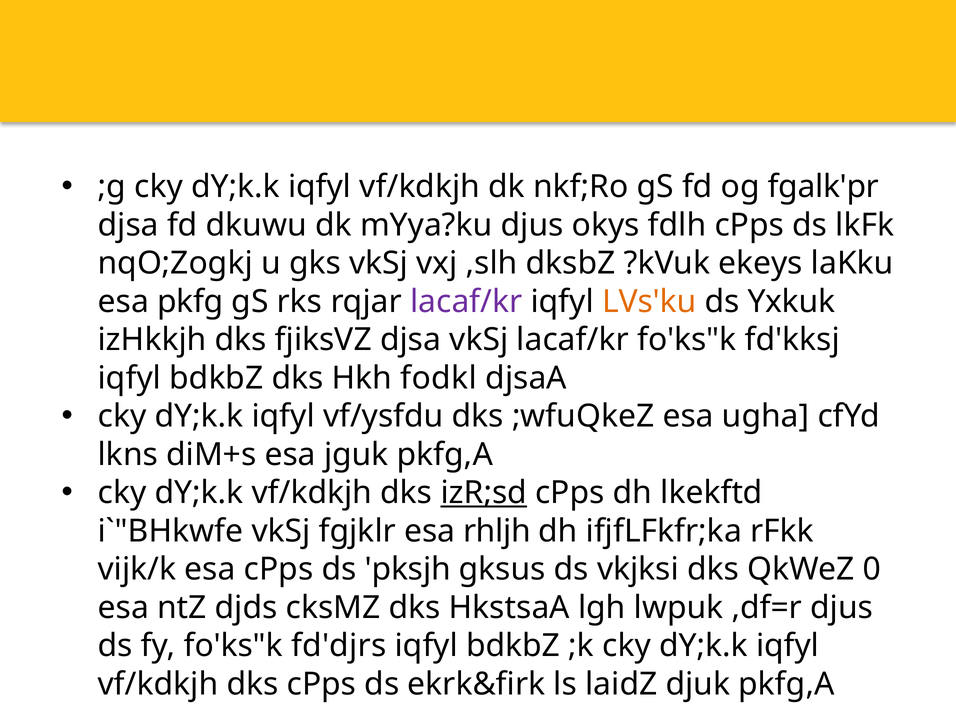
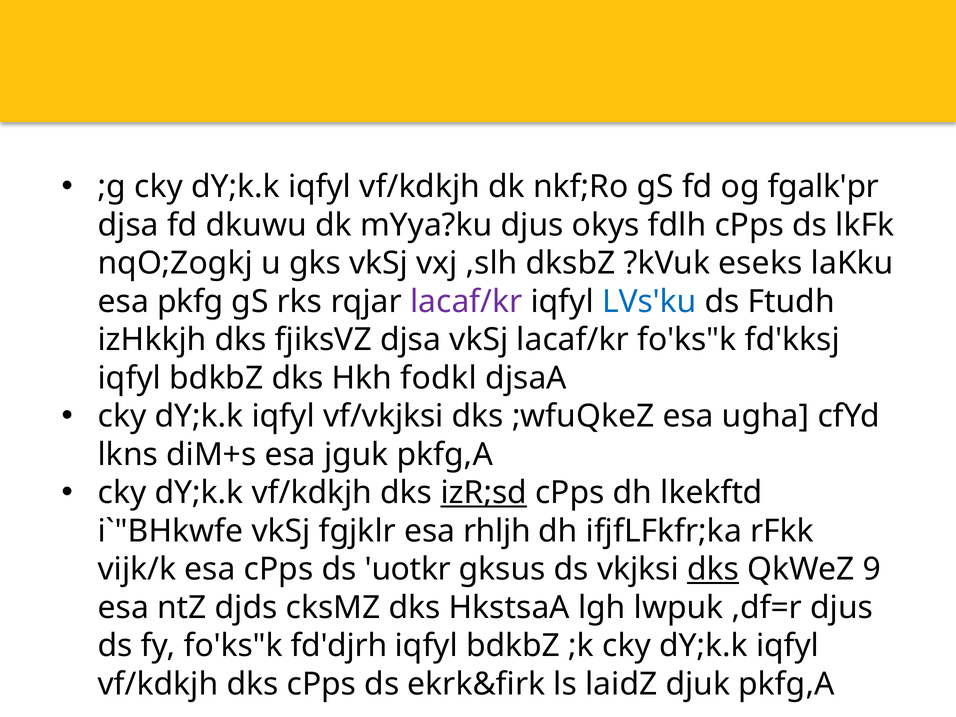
ekeys: ekeys -> eseks (760, 263)
LVs'ku colour: orange -> blue (649, 302)
Yxkuk: Yxkuk -> Ftudh (791, 302)
vf/ysfdu: vf/ysfdu -> vf/vkjksi (383, 416)
pksjh: pksjh -> uotkr (408, 569)
dks underline: none -> present (713, 569)
0: 0 -> 9 (872, 569)
fd'djrs: fd'djrs -> fd'djrh (339, 646)
